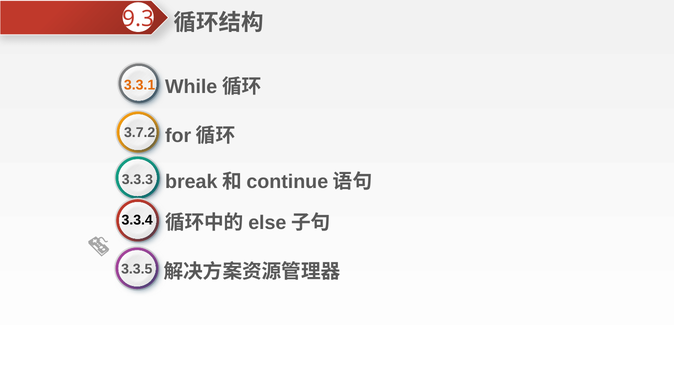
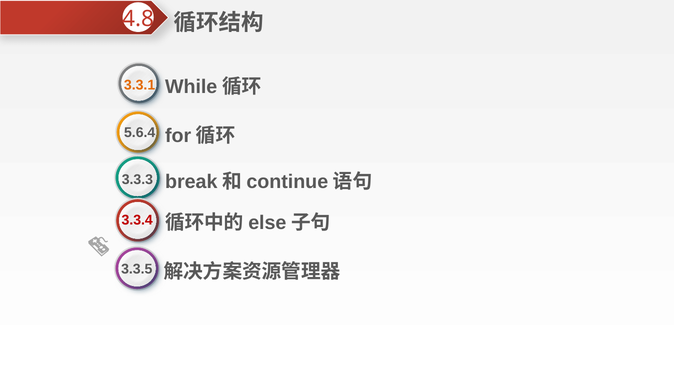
9.3: 9.3 -> 4.8 (138, 19)
3.7.2: 3.7.2 -> 5.6.4 (140, 133)
3.3.4 colour: black -> red (137, 220)
